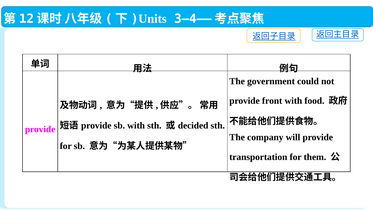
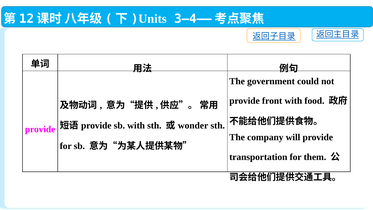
decided: decided -> wonder (193, 126)
